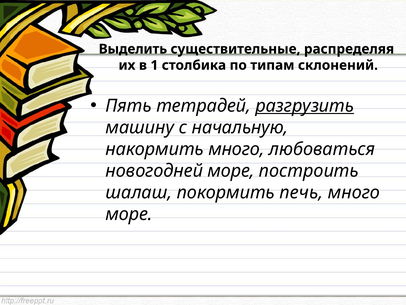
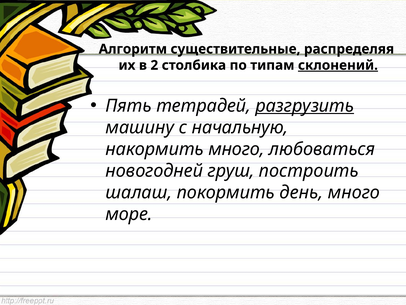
Выделить: Выделить -> Алгоритм (133, 49)
1: 1 -> 2 (154, 65)
склонений underline: none -> present (338, 65)
новогодней море: море -> груш (231, 171)
печь: печь -> день (301, 192)
